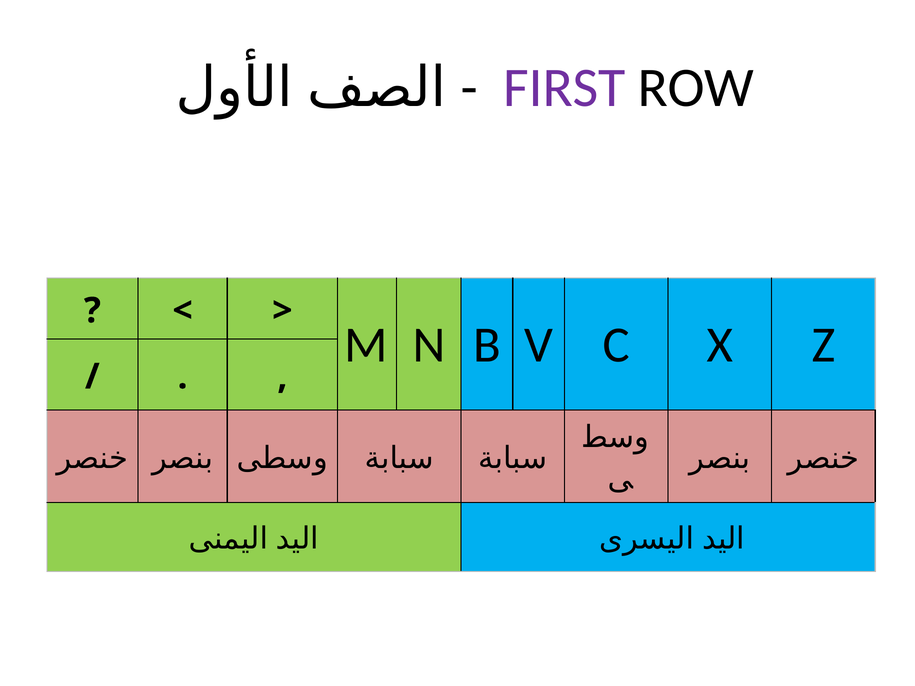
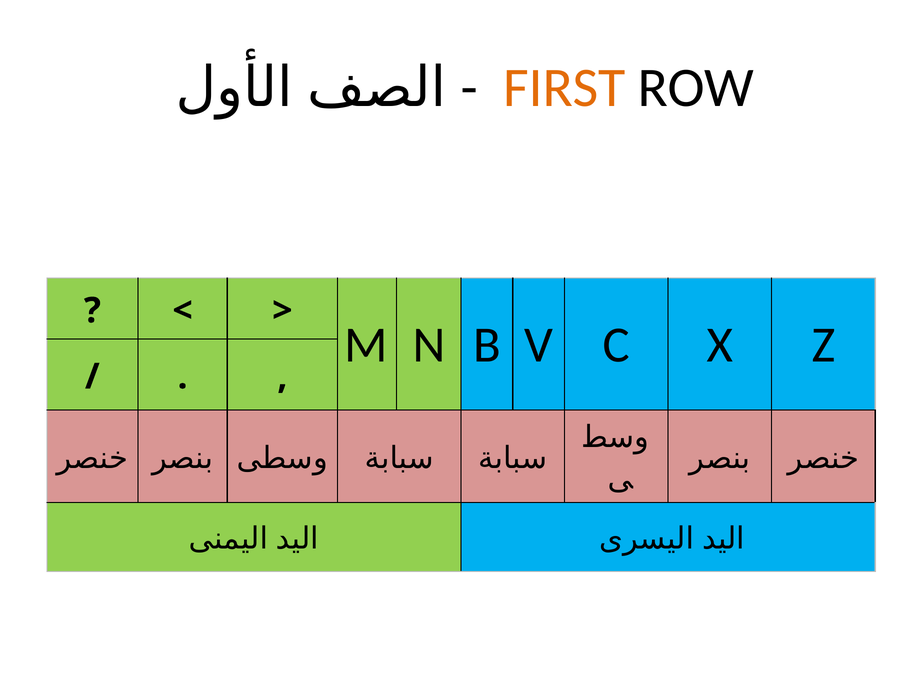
FIRST colour: purple -> orange (564, 88)
